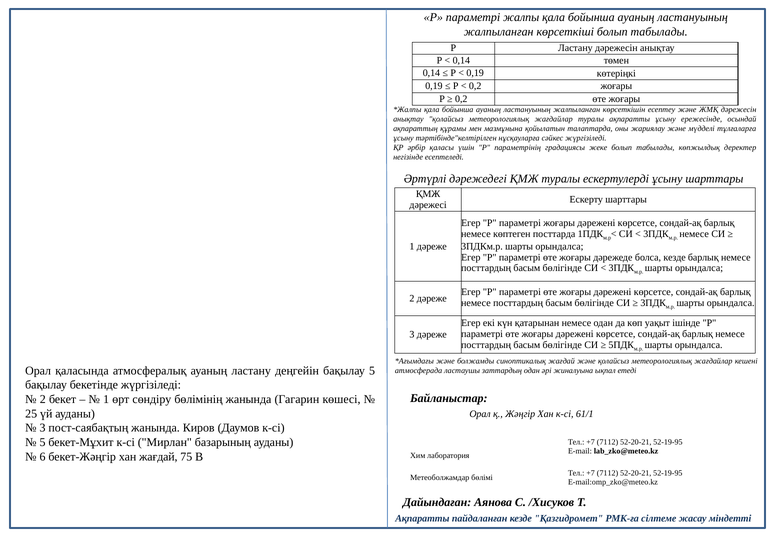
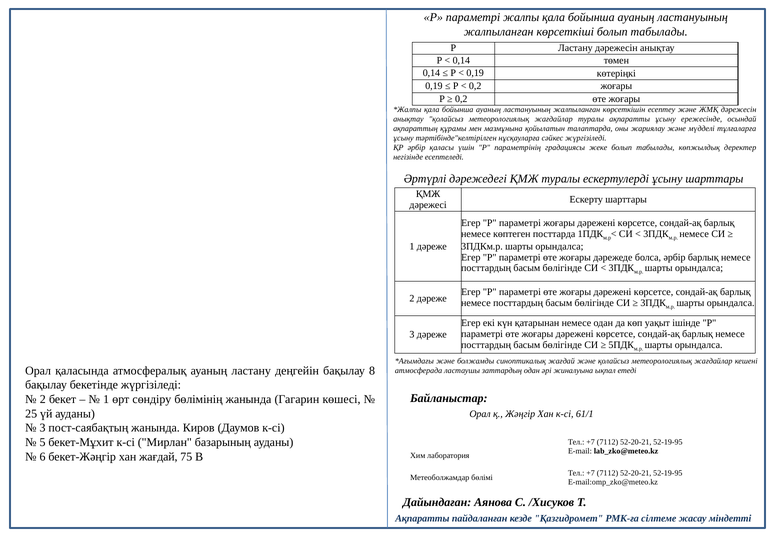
болса кезде: кезде -> әрбір (675, 257)
бақылау 5: 5 -> 8 (372, 370)
